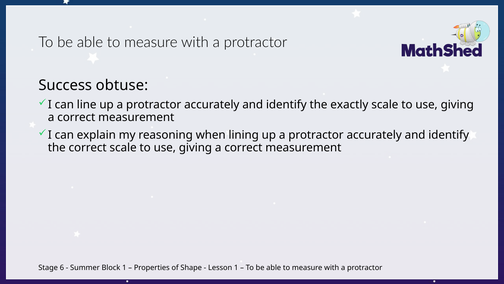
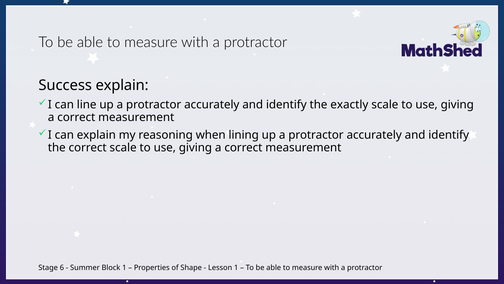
Success obtuse: obtuse -> explain (122, 85)
